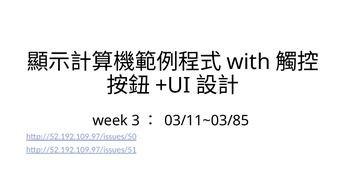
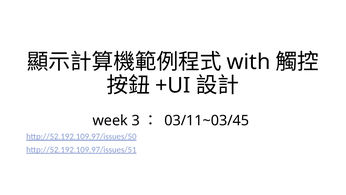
03/11~03/85: 03/11~03/85 -> 03/11~03/45 (207, 120)
